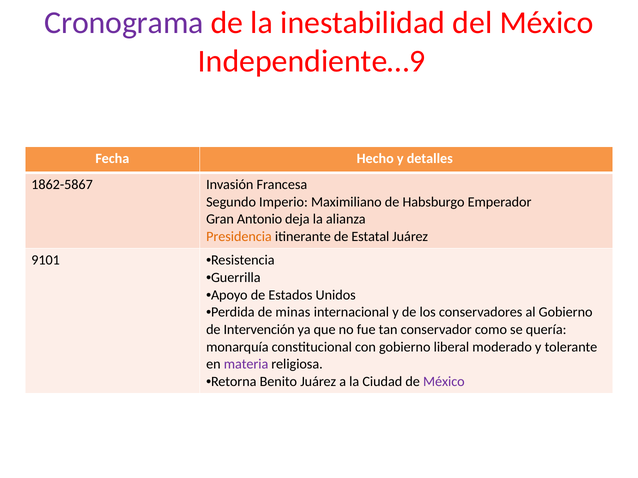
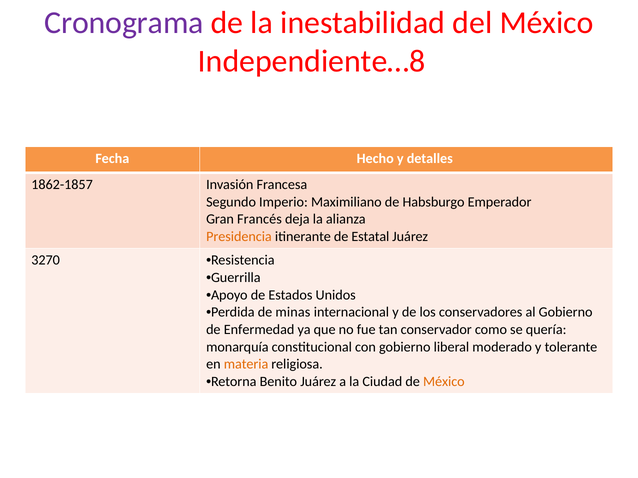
Independiente…9: Independiente…9 -> Independiente…8 (312, 61)
1862-5867: 1862-5867 -> 1862-1857 (62, 185)
Antonio: Antonio -> Francés (259, 220)
9101: 9101 -> 3270 (46, 261)
Intervención: Intervención -> Enfermedad (259, 330)
materia colour: purple -> orange (246, 365)
México colour: purple -> orange (444, 382)
